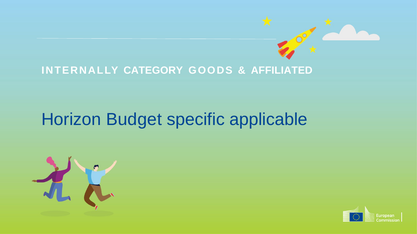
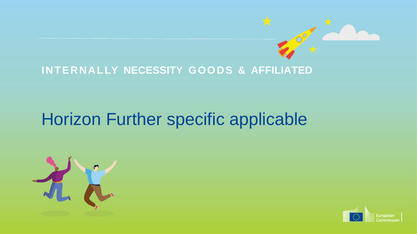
CATEGORY: CATEGORY -> NECESSITY (153, 71)
Budget: Budget -> Further (134, 120)
